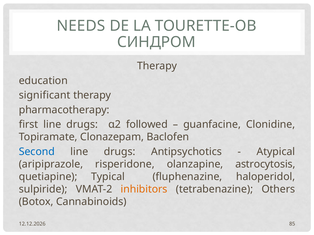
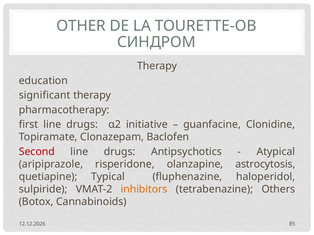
NEEDS: NEEDS -> OTHER (81, 26)
followed: followed -> initiative (147, 125)
Second colour: blue -> red (37, 152)
